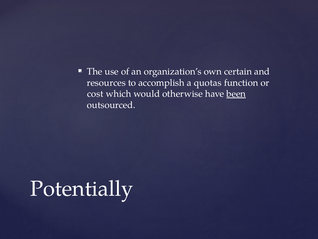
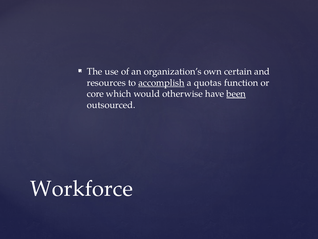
accomplish underline: none -> present (161, 83)
cost: cost -> core (95, 94)
Potentially: Potentially -> Workforce (82, 188)
